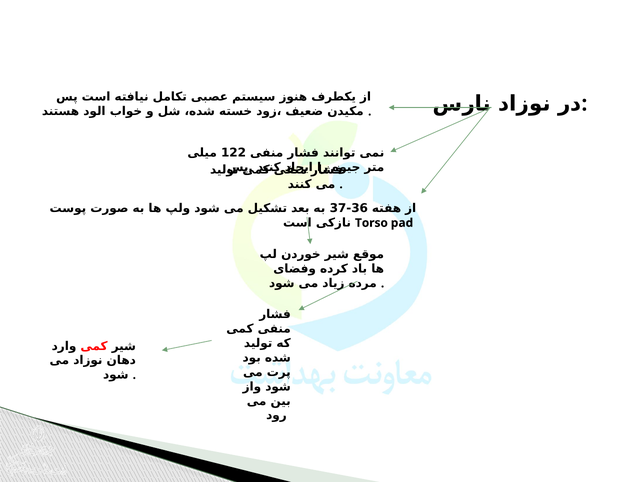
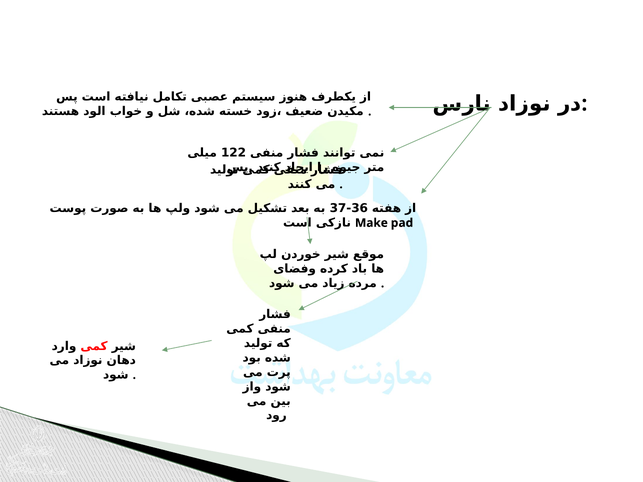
Torso: Torso -> Make (371, 223)
